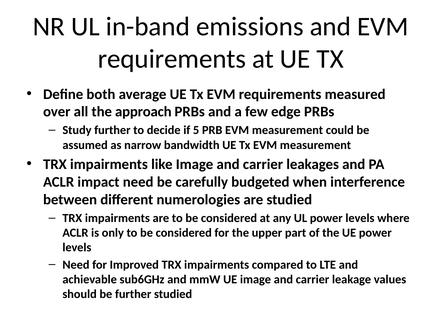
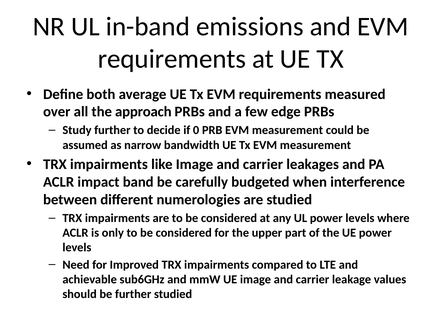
5: 5 -> 0 (196, 130)
impact need: need -> band (138, 182)
